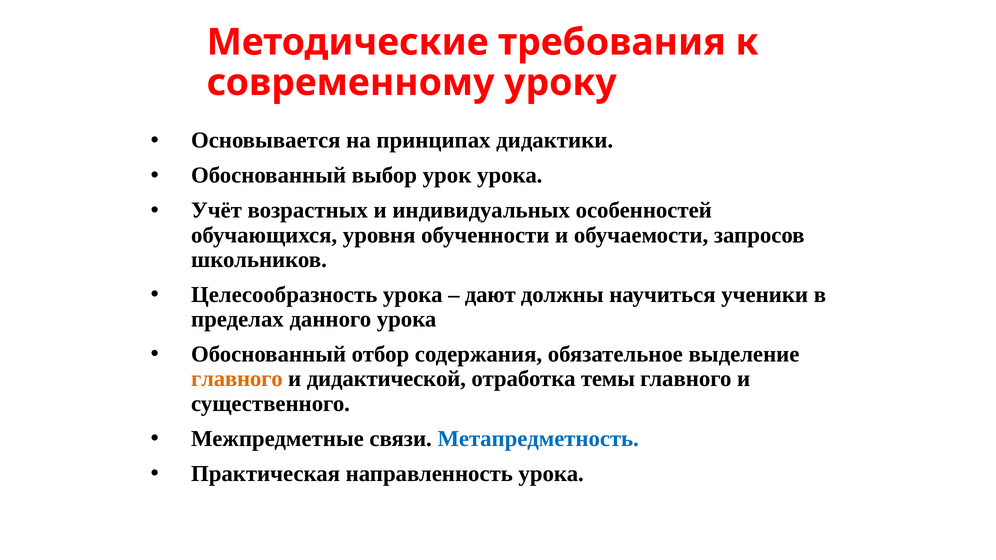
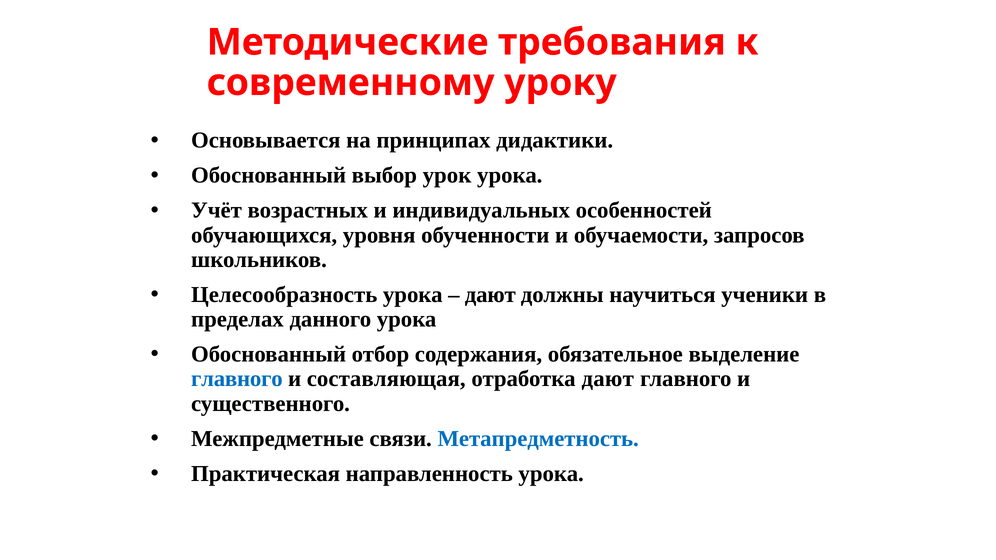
главного colour: orange -> blue (237, 379)
дидактической: дидактической -> составляющая (386, 379)
отработка темы: темы -> дают (608, 379)
